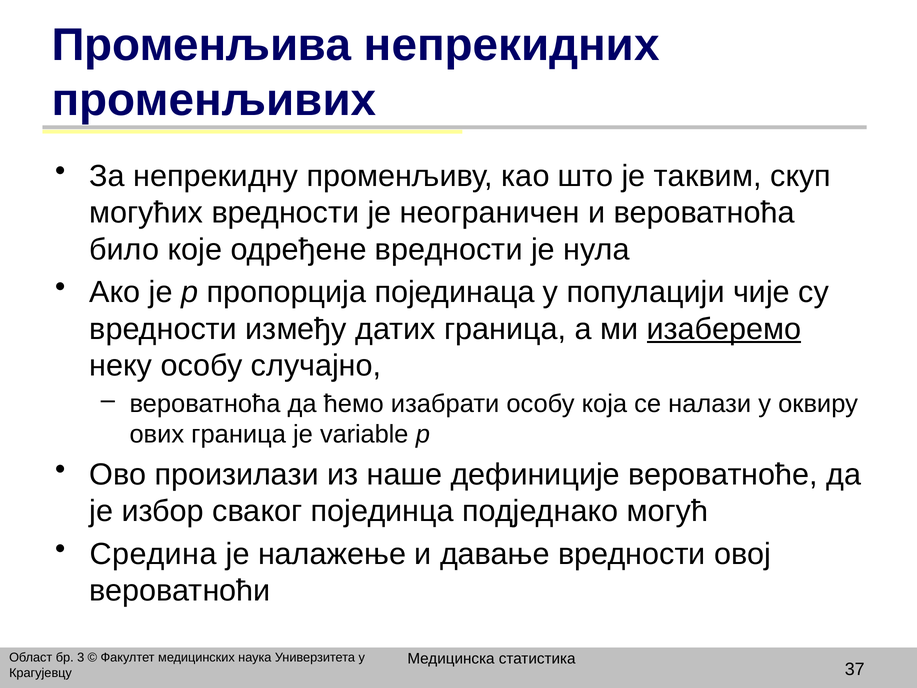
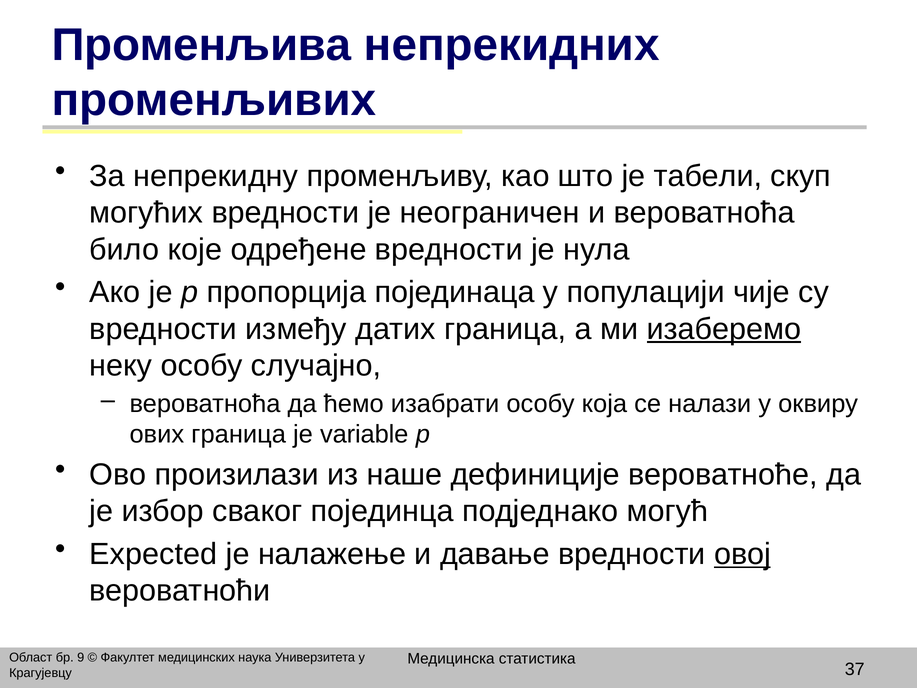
таквим: таквим -> табели (708, 176)
Средина: Средина -> Expected (153, 554)
овој underline: none -> present (742, 554)
3: 3 -> 9 (81, 657)
